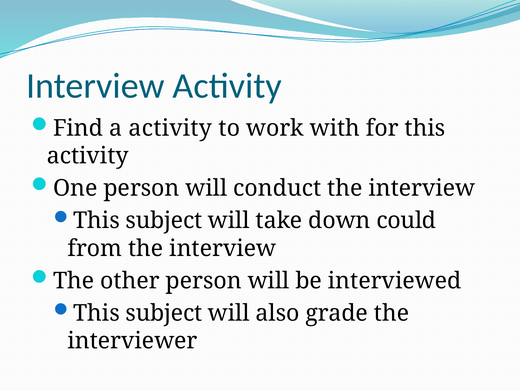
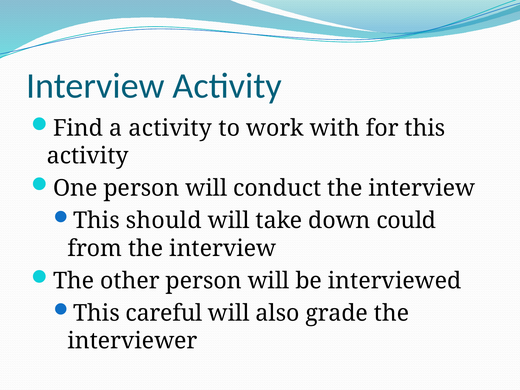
subject: subject -> should (164, 221)
subject: subject -> careful (164, 313)
